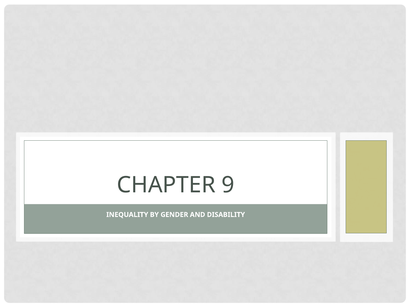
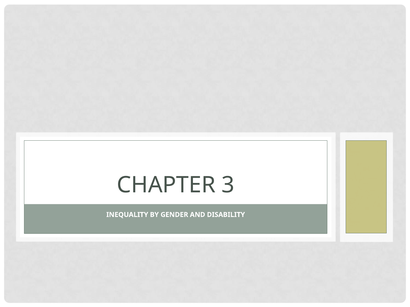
9: 9 -> 3 (228, 185)
